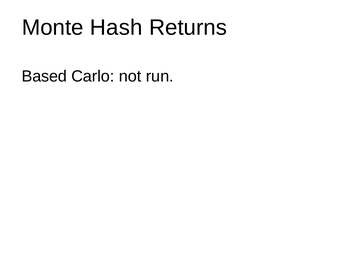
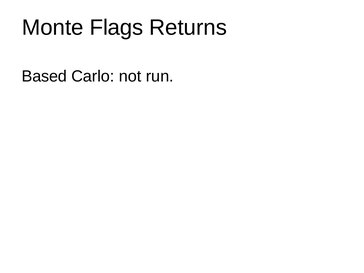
Hash: Hash -> Flags (116, 28)
